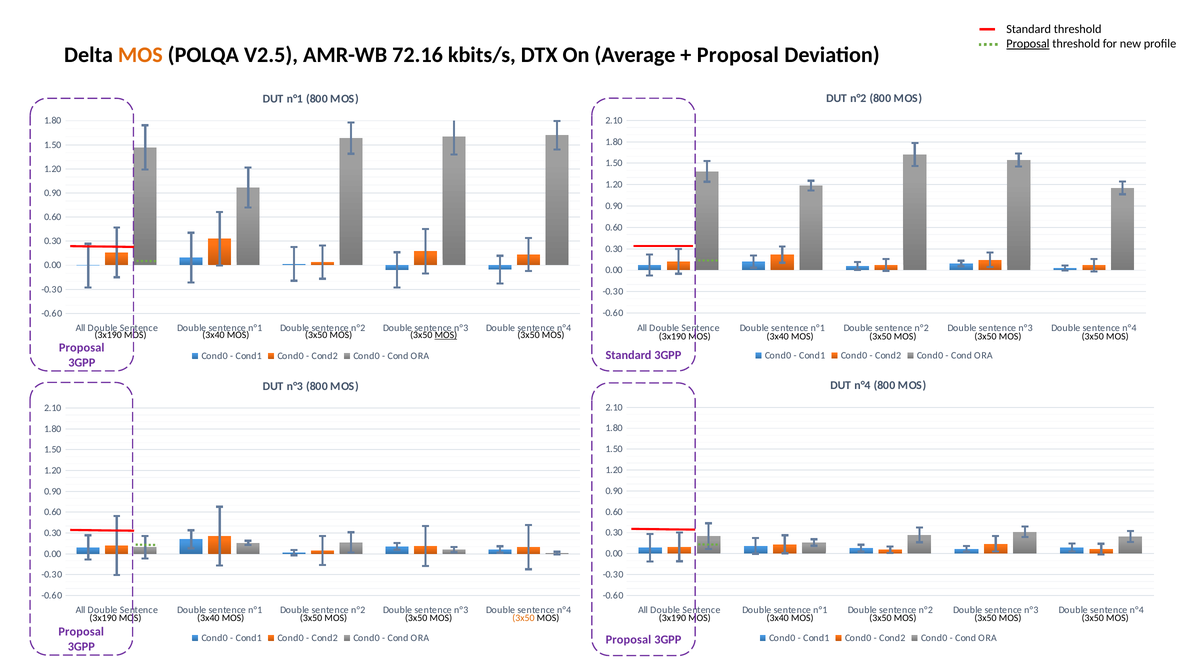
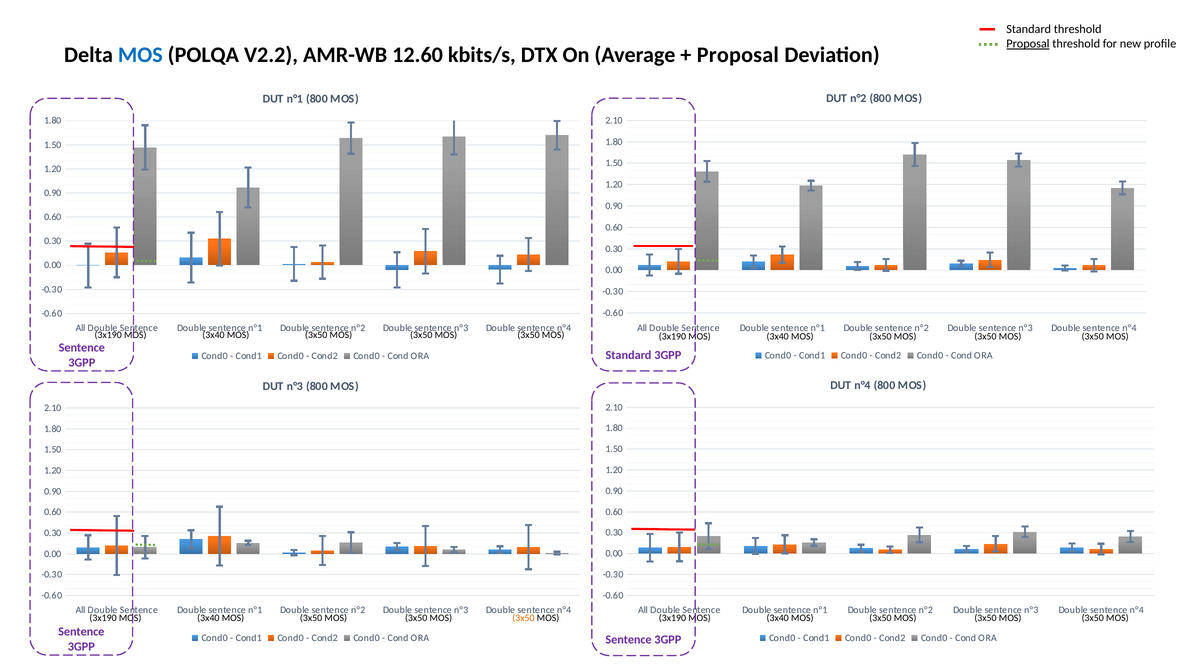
MOS colour: orange -> blue (140, 55)
V2.5: V2.5 -> V2.2 (271, 55)
72.16: 72.16 -> 12.60 (418, 55)
MOS underline: present -> none (446, 335)
Proposal: Proposal -> Sentence (82, 348)
Proposal: Proposal -> Sentence (81, 632)
Proposal: Proposal -> Sentence (629, 640)
